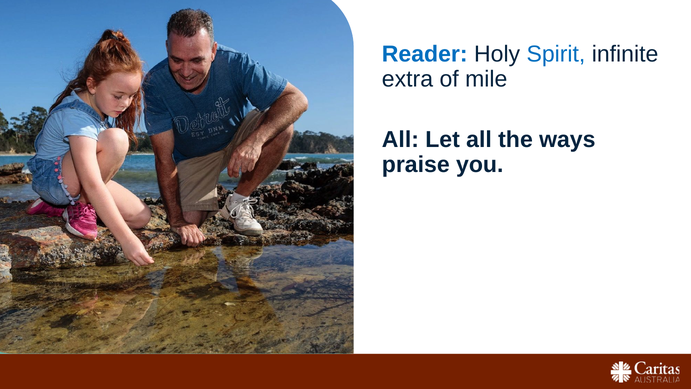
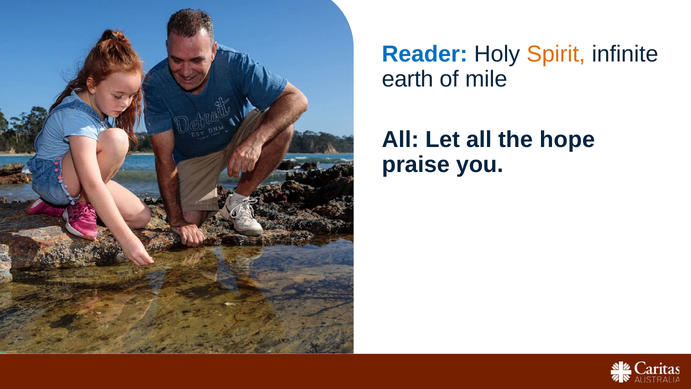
Spirit colour: blue -> orange (556, 54)
extra: extra -> earth (408, 79)
ways: ways -> hope (567, 140)
